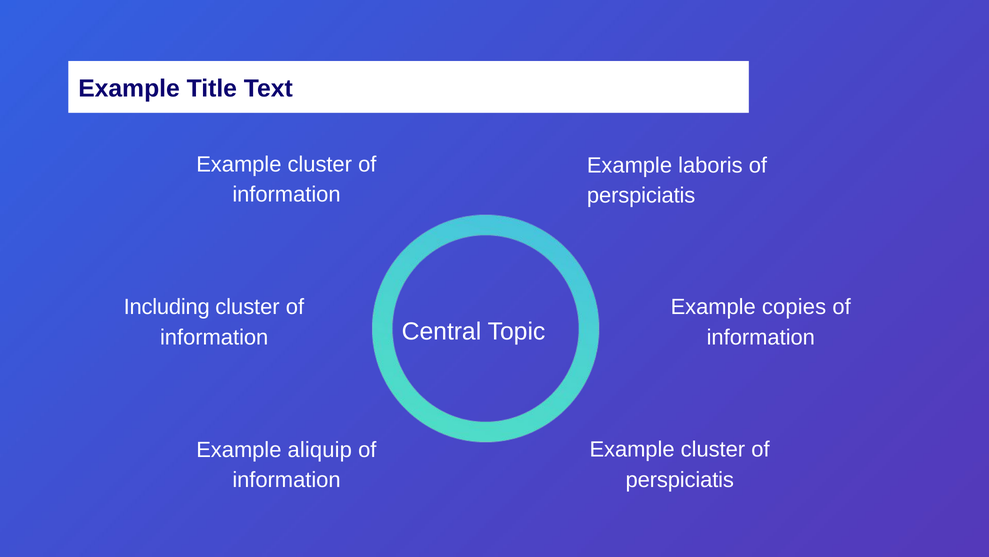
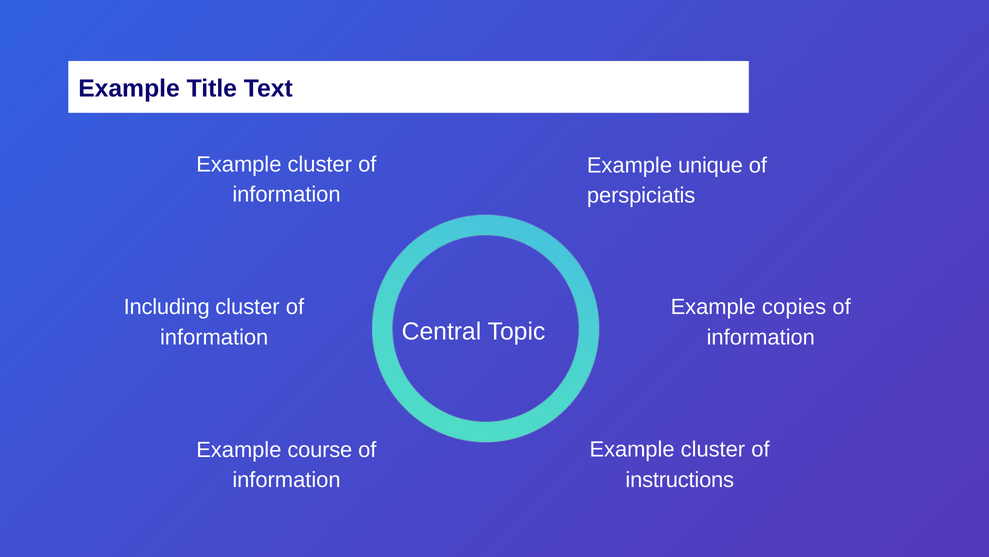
laboris: laboris -> unique (711, 165)
aliquip: aliquip -> course (320, 449)
perspiciatis: perspiciatis -> instructions (680, 479)
